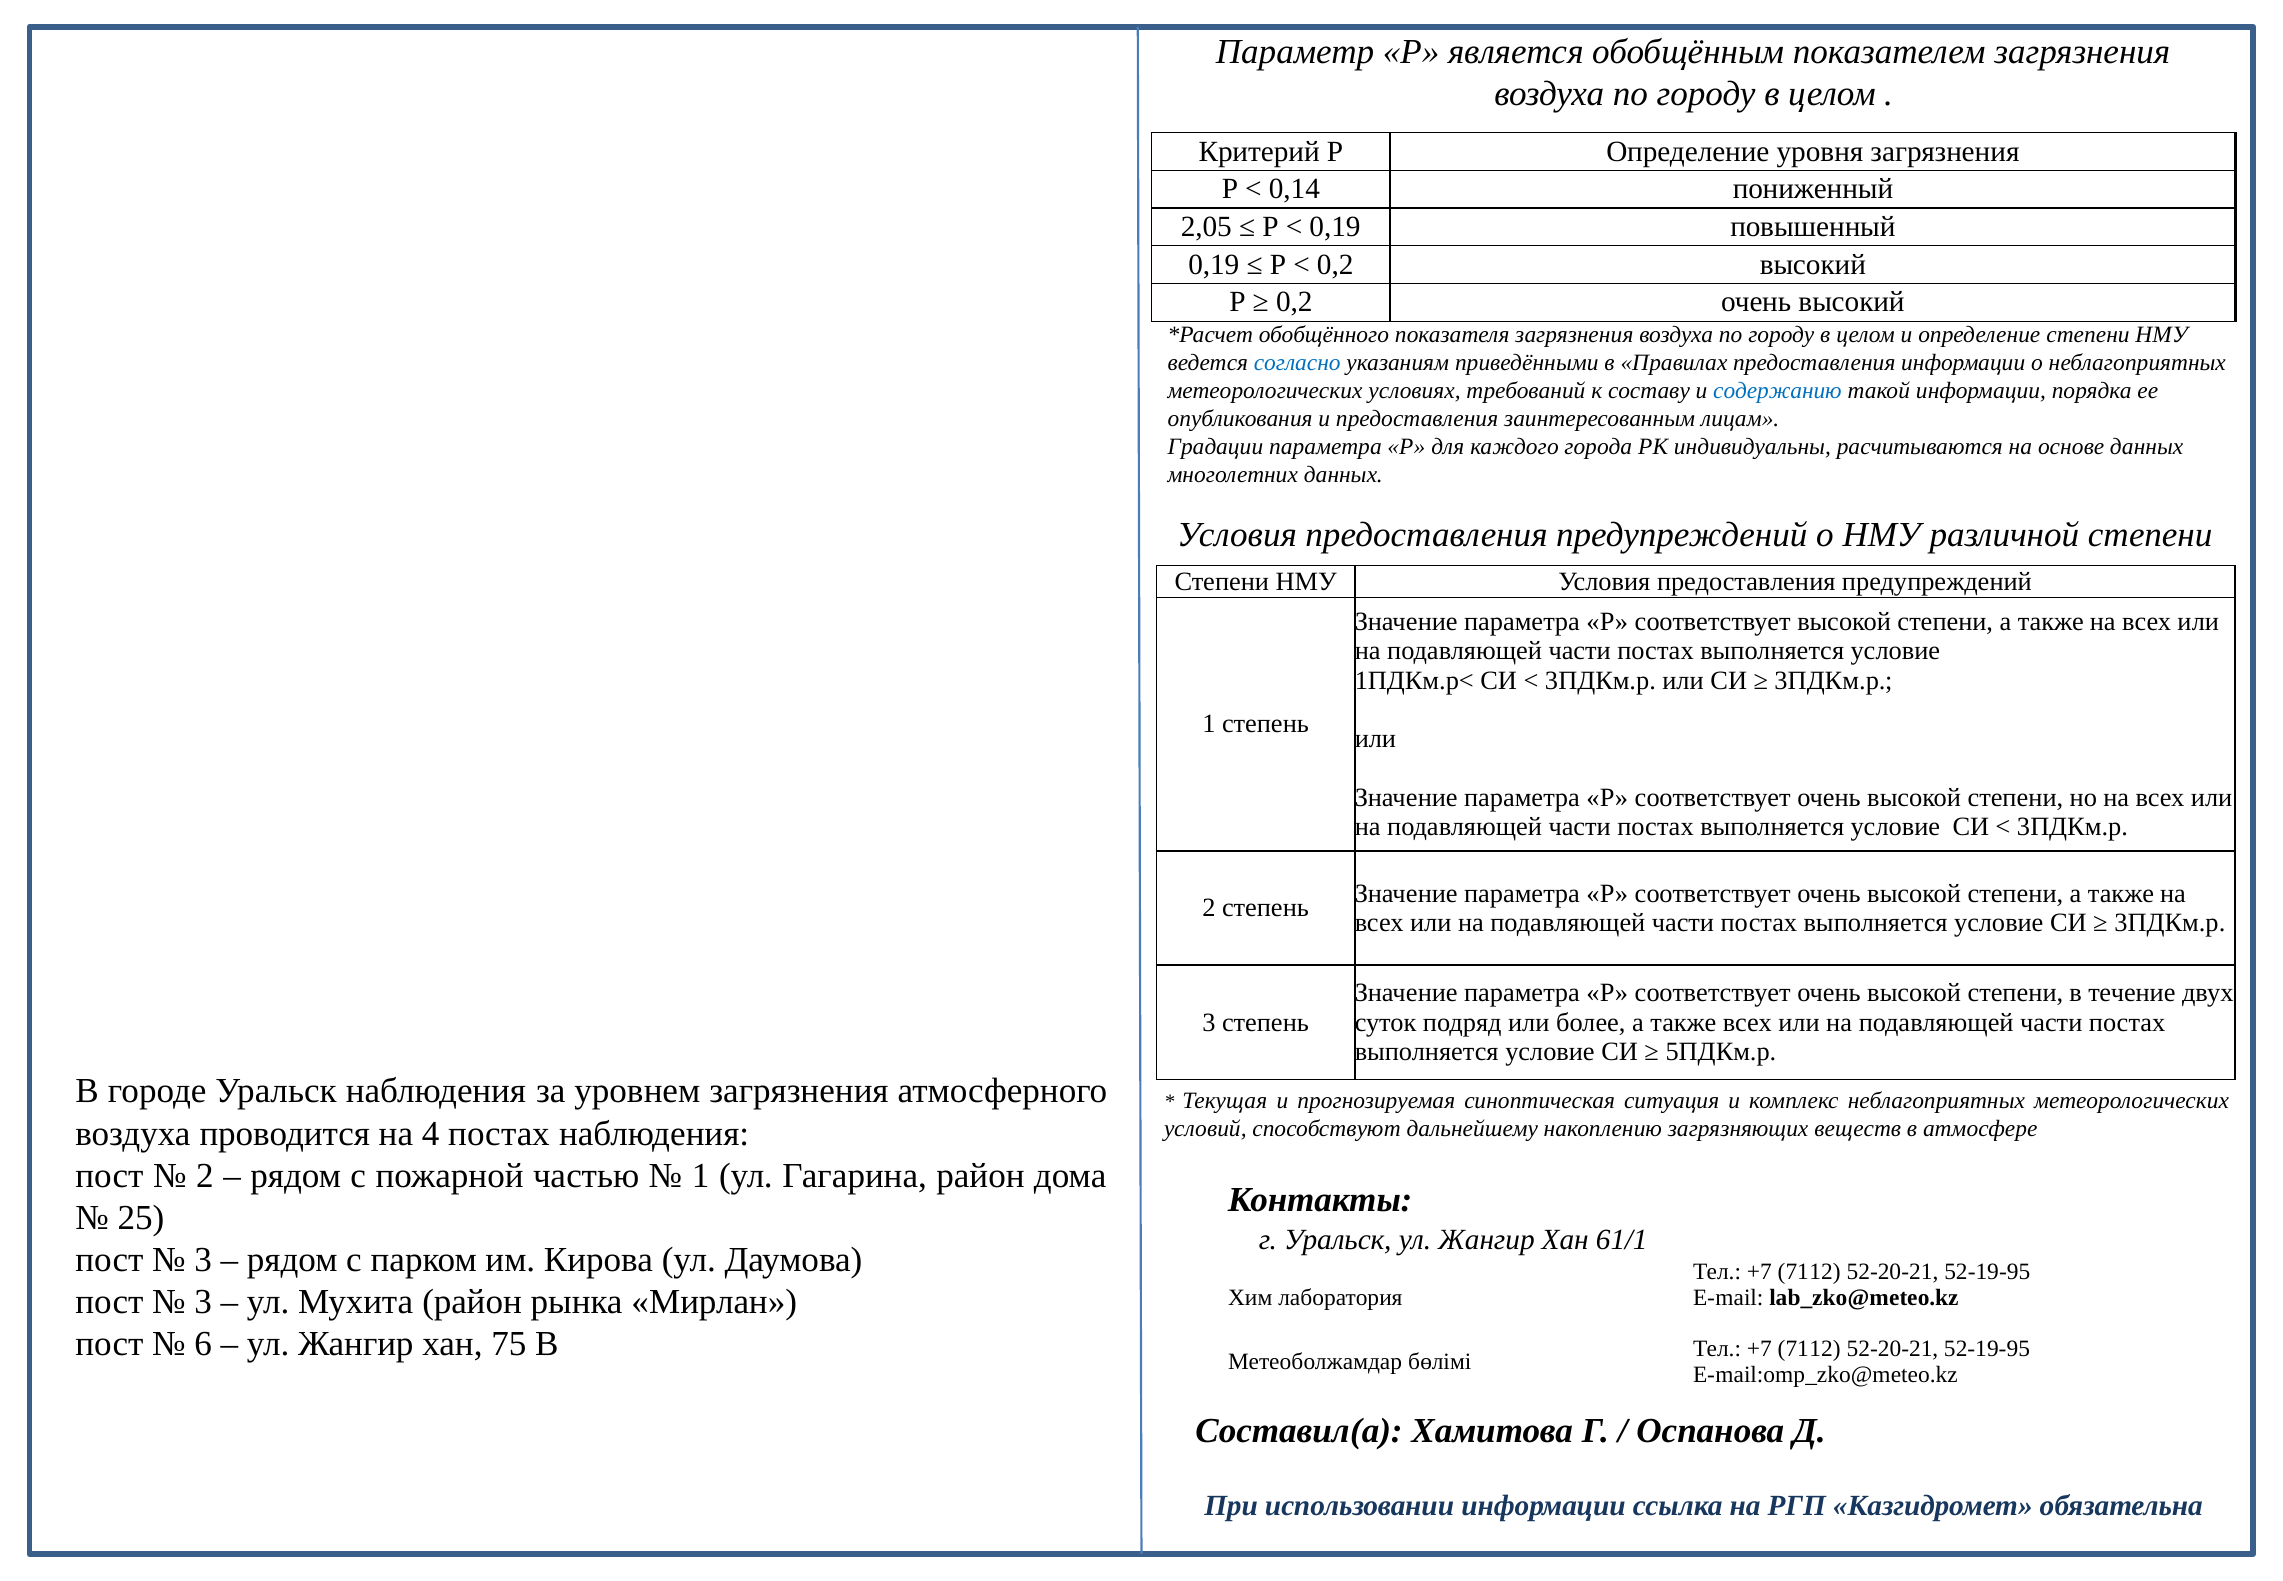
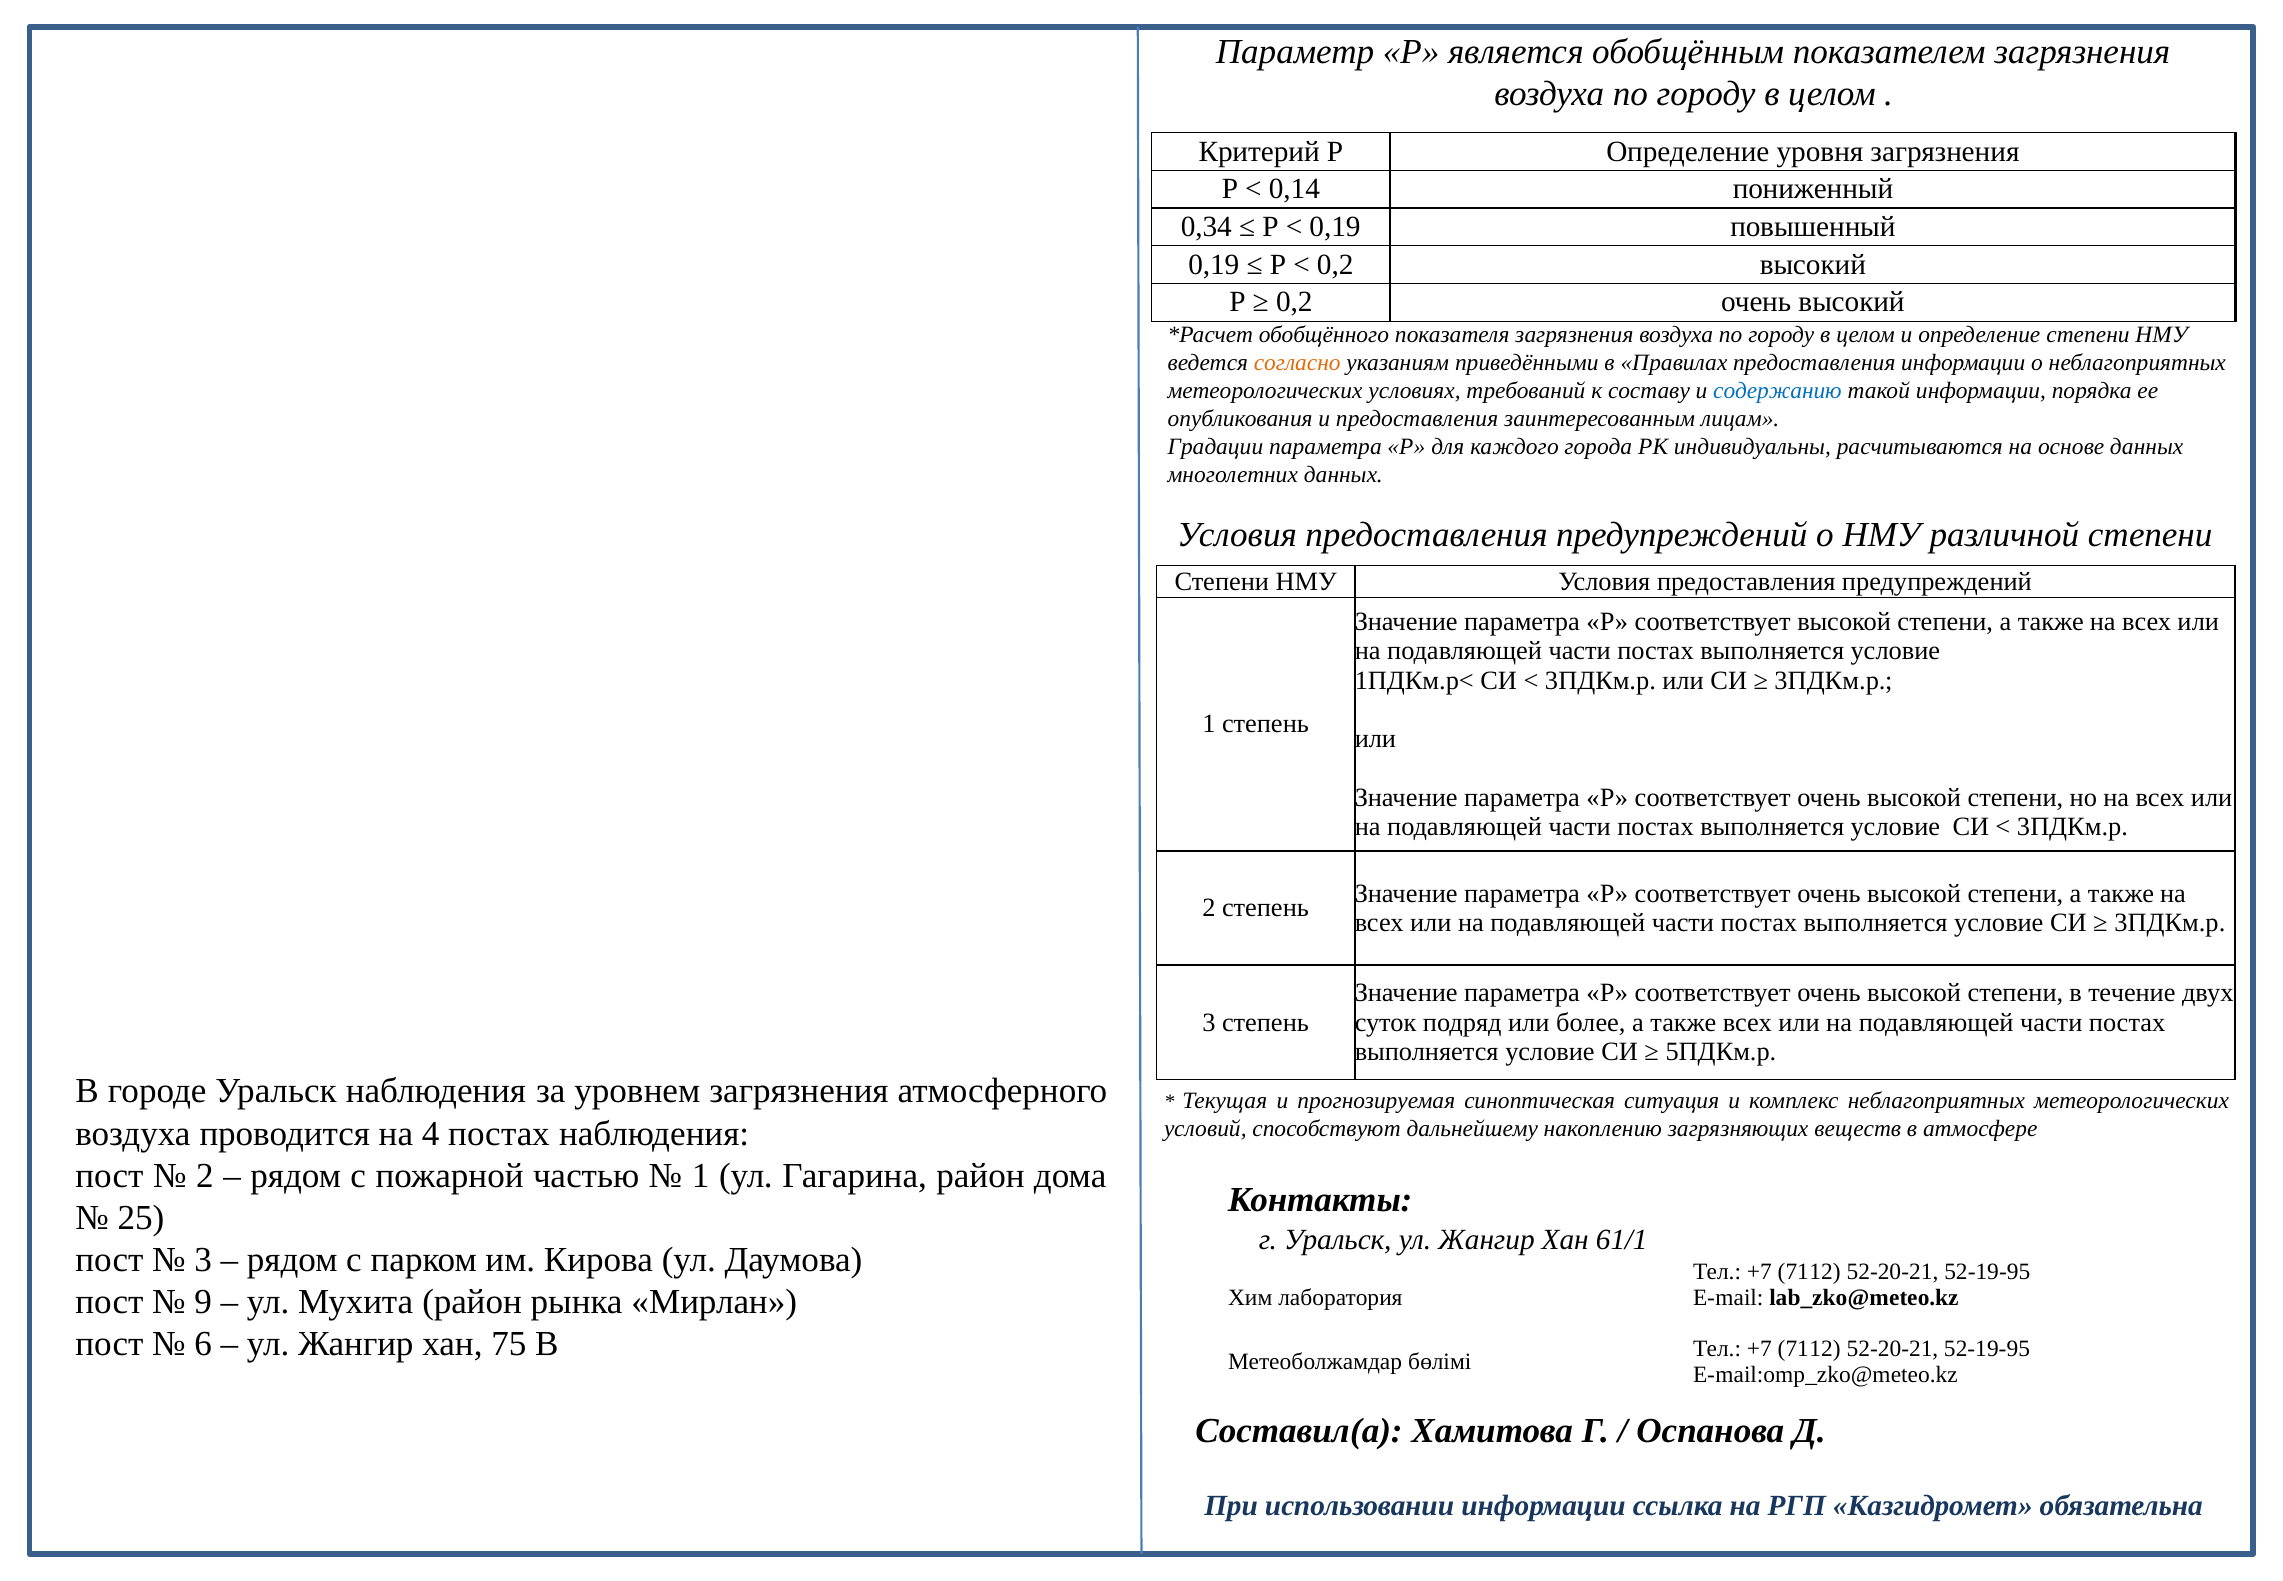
2,05: 2,05 -> 0,34 (1206, 227)
согласно colour: blue -> orange (1297, 363)
3: 3 -> 9 (203, 1302)
